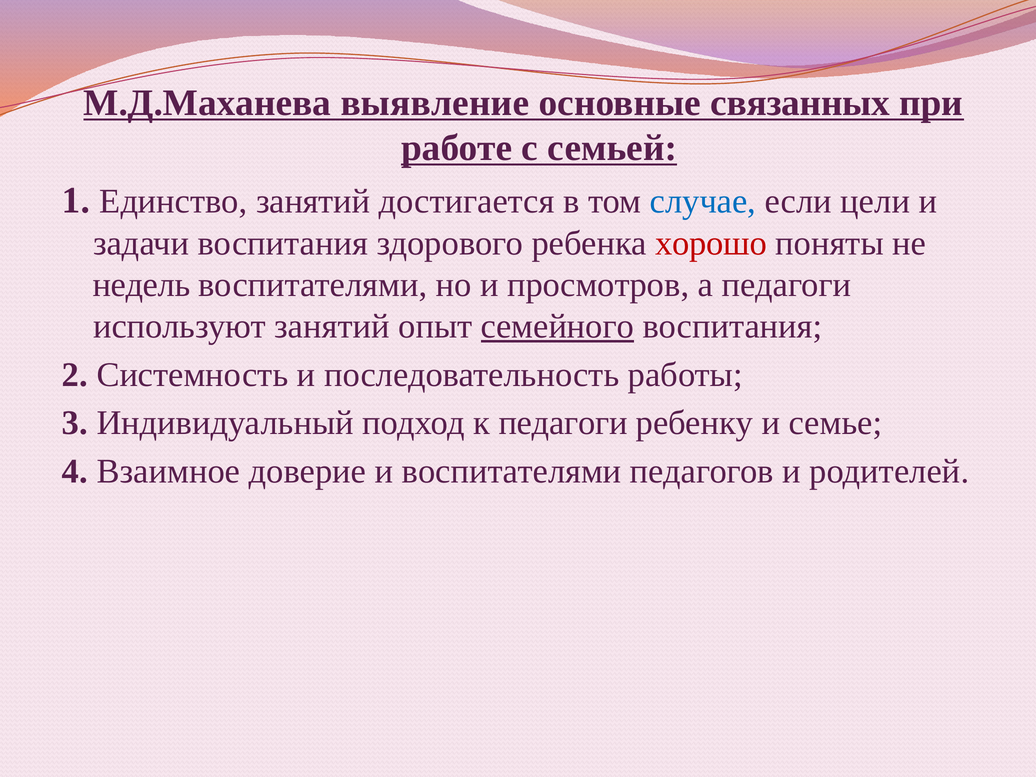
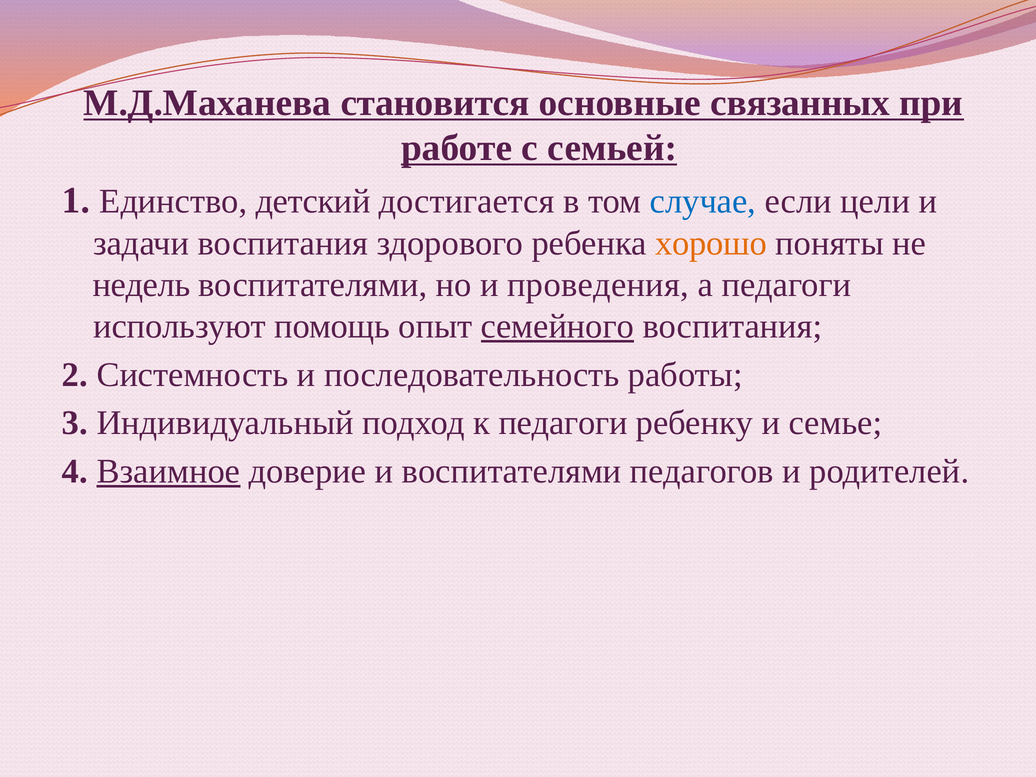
выявление: выявление -> становится (435, 103)
Единство занятий: занятий -> детский (313, 201)
хорошо colour: red -> orange (711, 244)
просмотров: просмотров -> проведения (598, 285)
используют занятий: занятий -> помощь (332, 326)
Взаимное underline: none -> present (168, 471)
